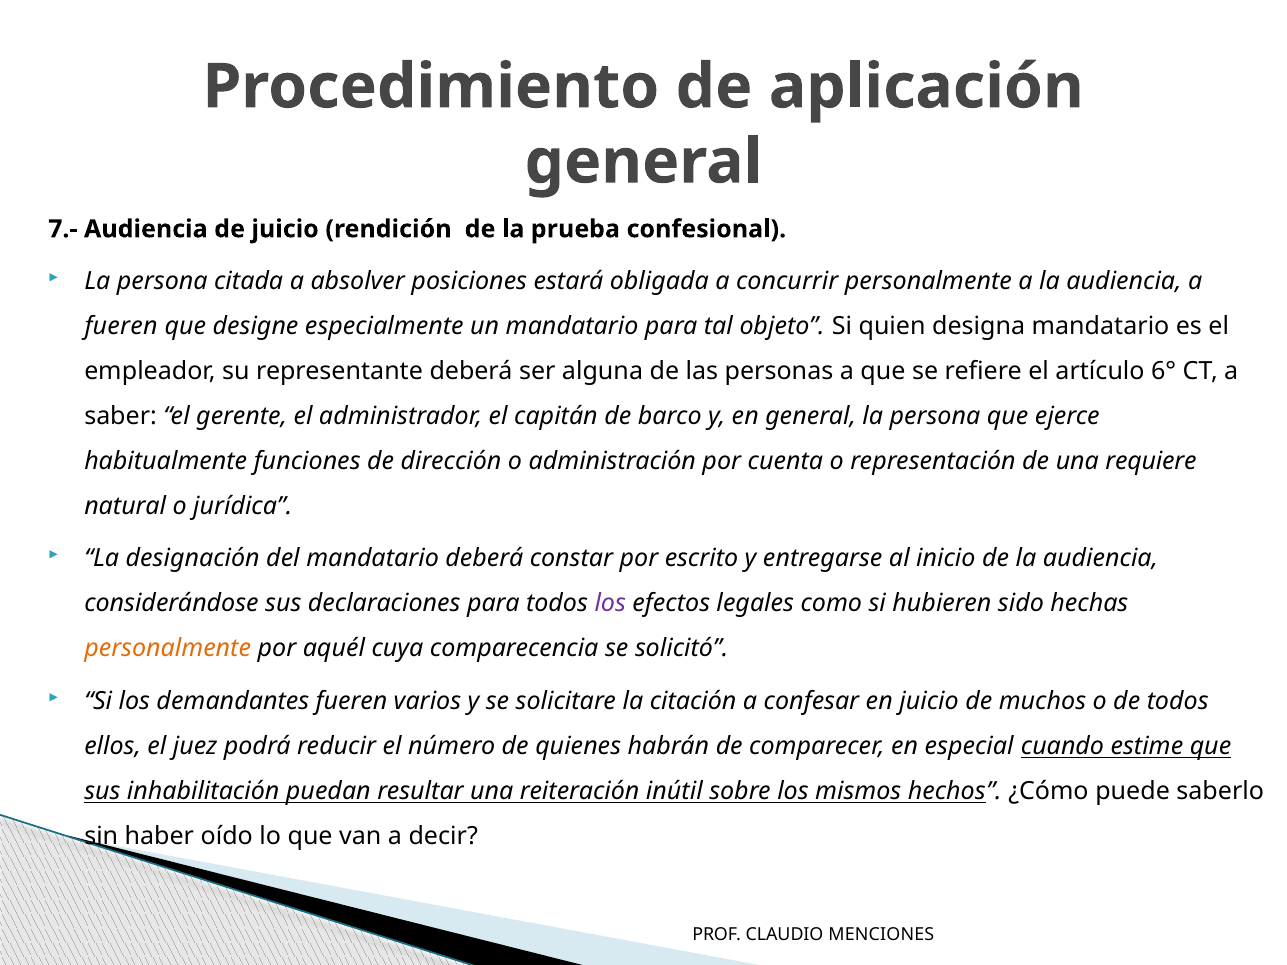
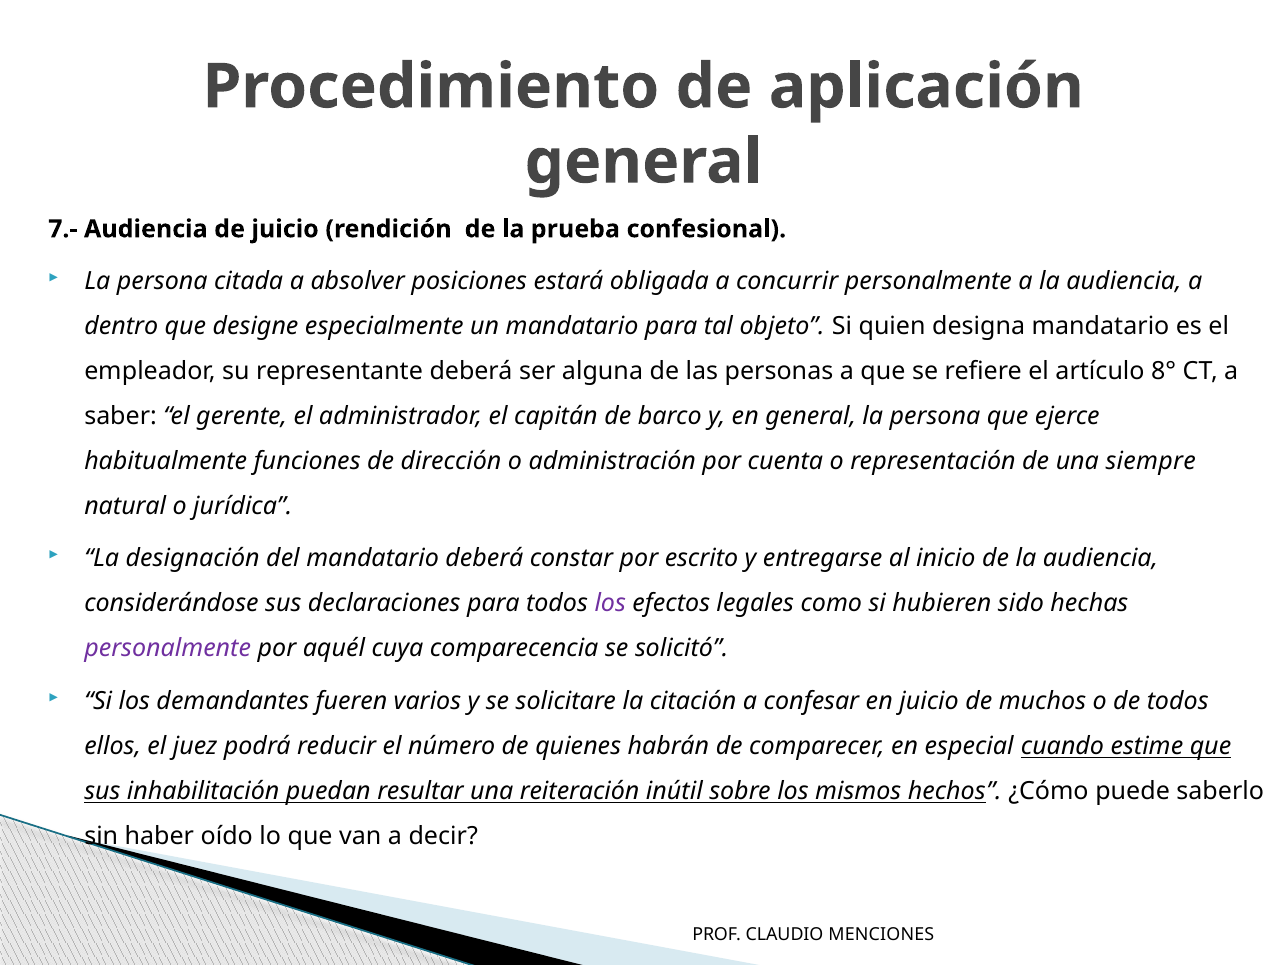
fueren: fueren -> dentro (121, 326)
6°: 6° -> 8° (1164, 371)
requiere: requiere -> siempre (1151, 461)
personalmente colour: orange -> purple (168, 649)
